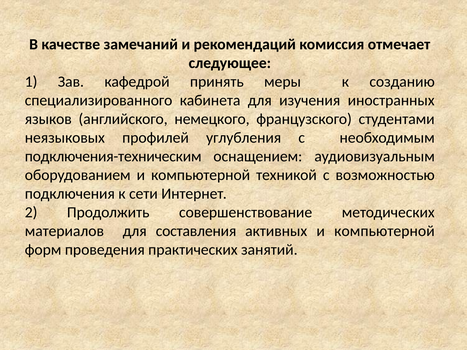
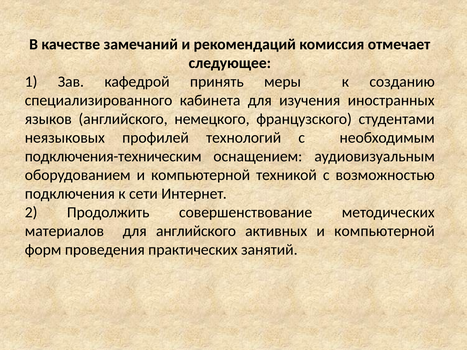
углубления: углубления -> технологий (244, 138)
для составления: составления -> английского (196, 231)
